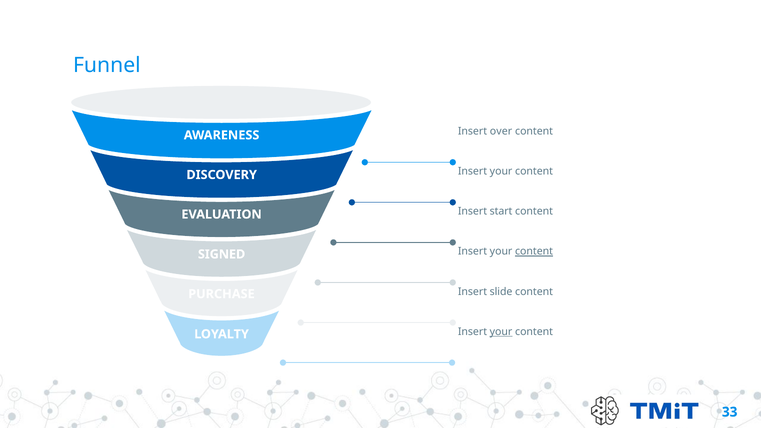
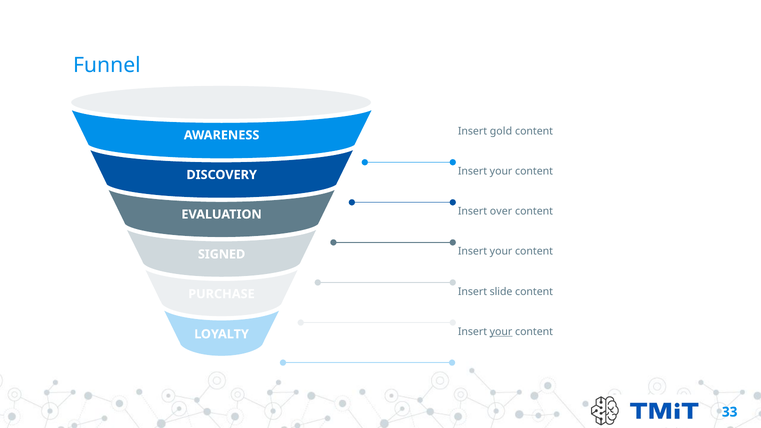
over: over -> gold (501, 131)
start: start -> over (501, 211)
content underline: present -> none (534, 252)
